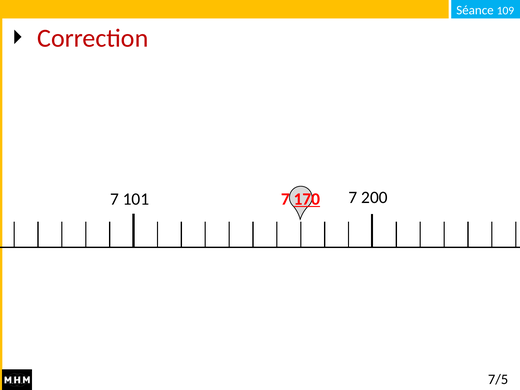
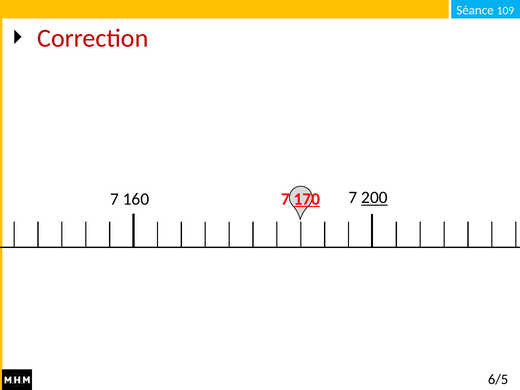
101: 101 -> 160 (136, 199)
200 underline: none -> present (374, 198)
7/5: 7/5 -> 6/5 (498, 379)
